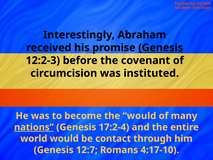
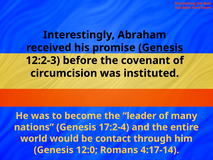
the would: would -> leader (139, 116)
nations underline: present -> none (34, 127)
12:7: 12:7 -> 12:0 (87, 150)
4:17-10: 4:17-10 -> 4:17-14 (160, 150)
